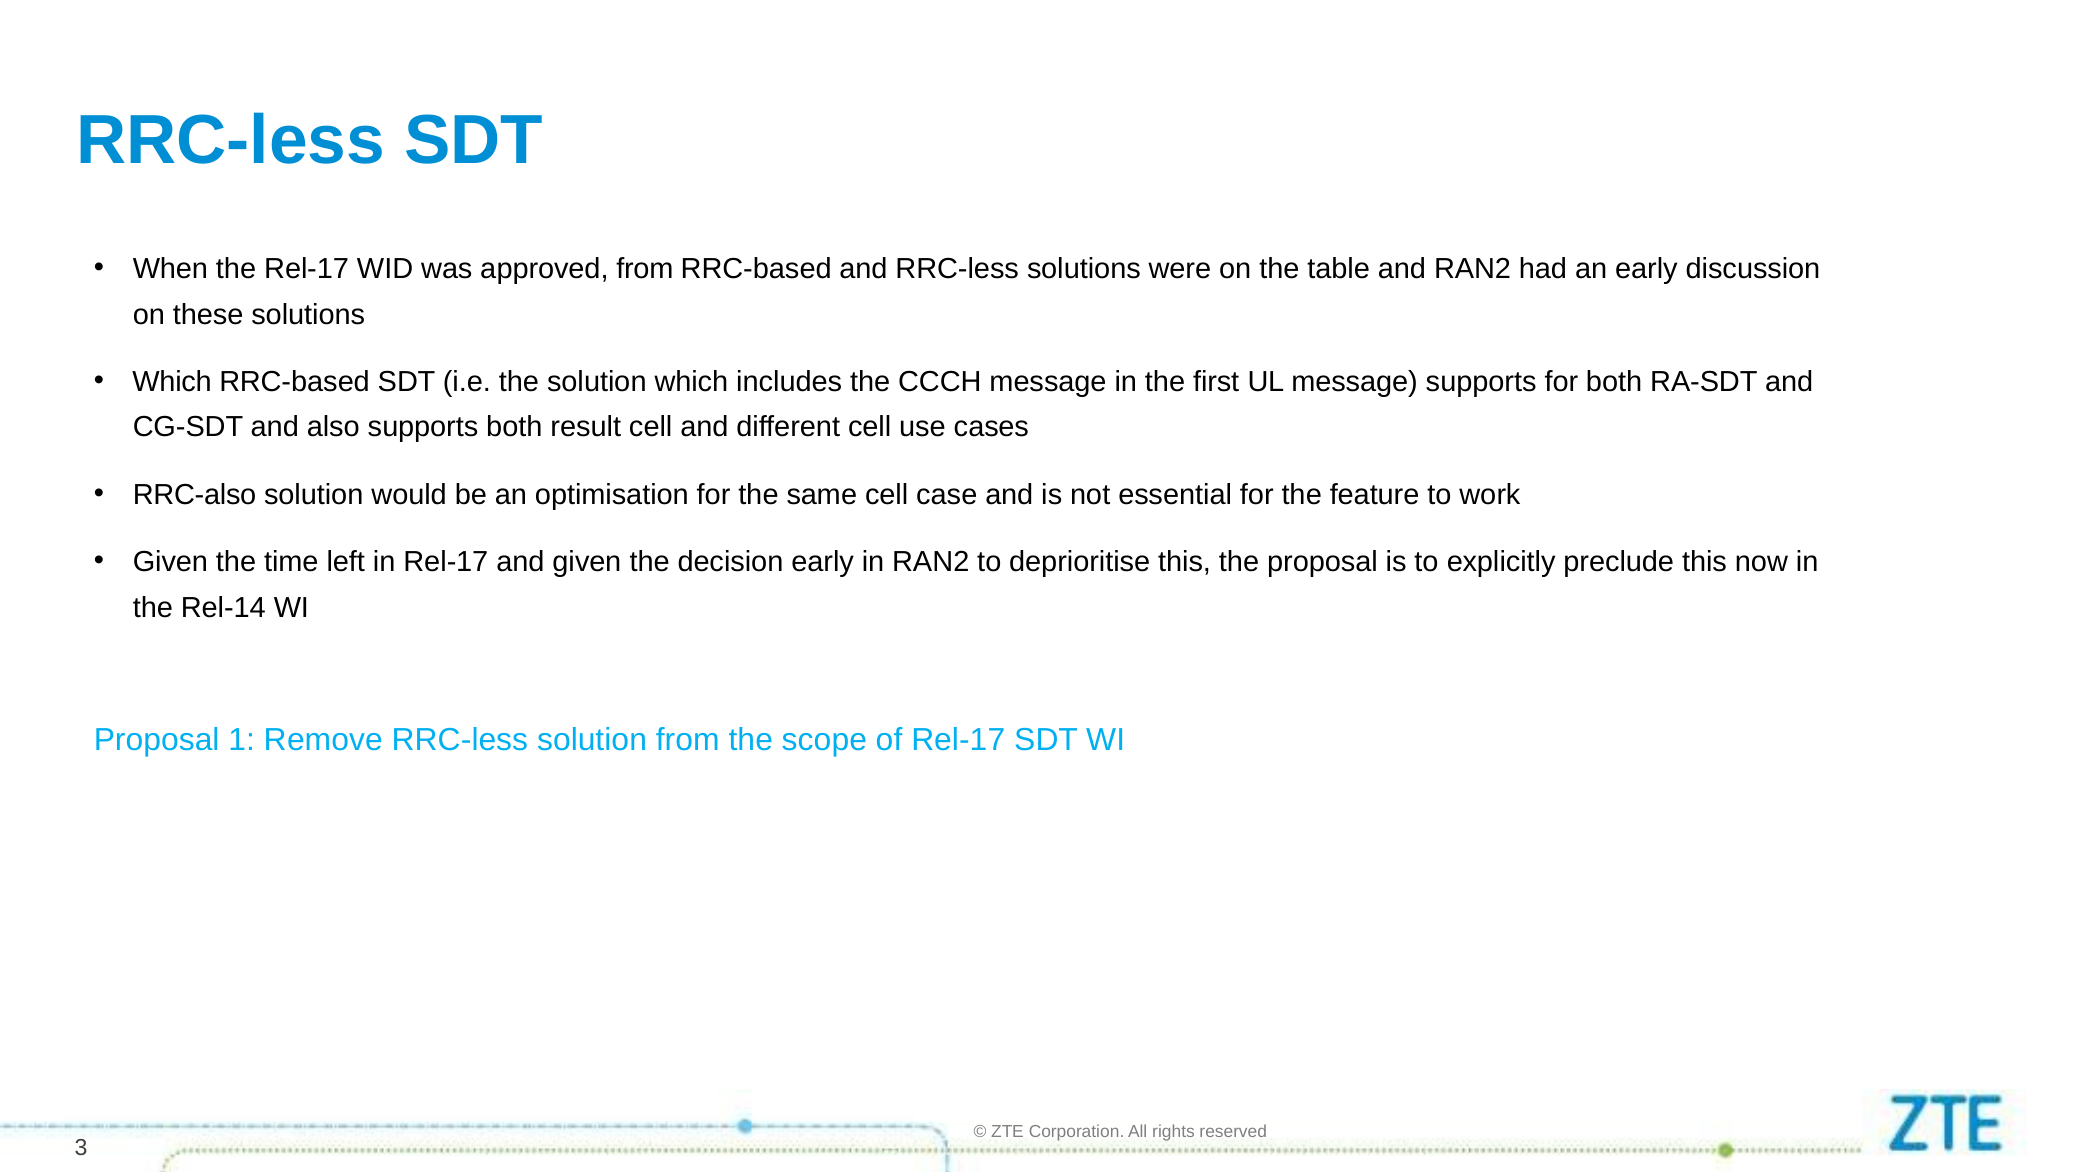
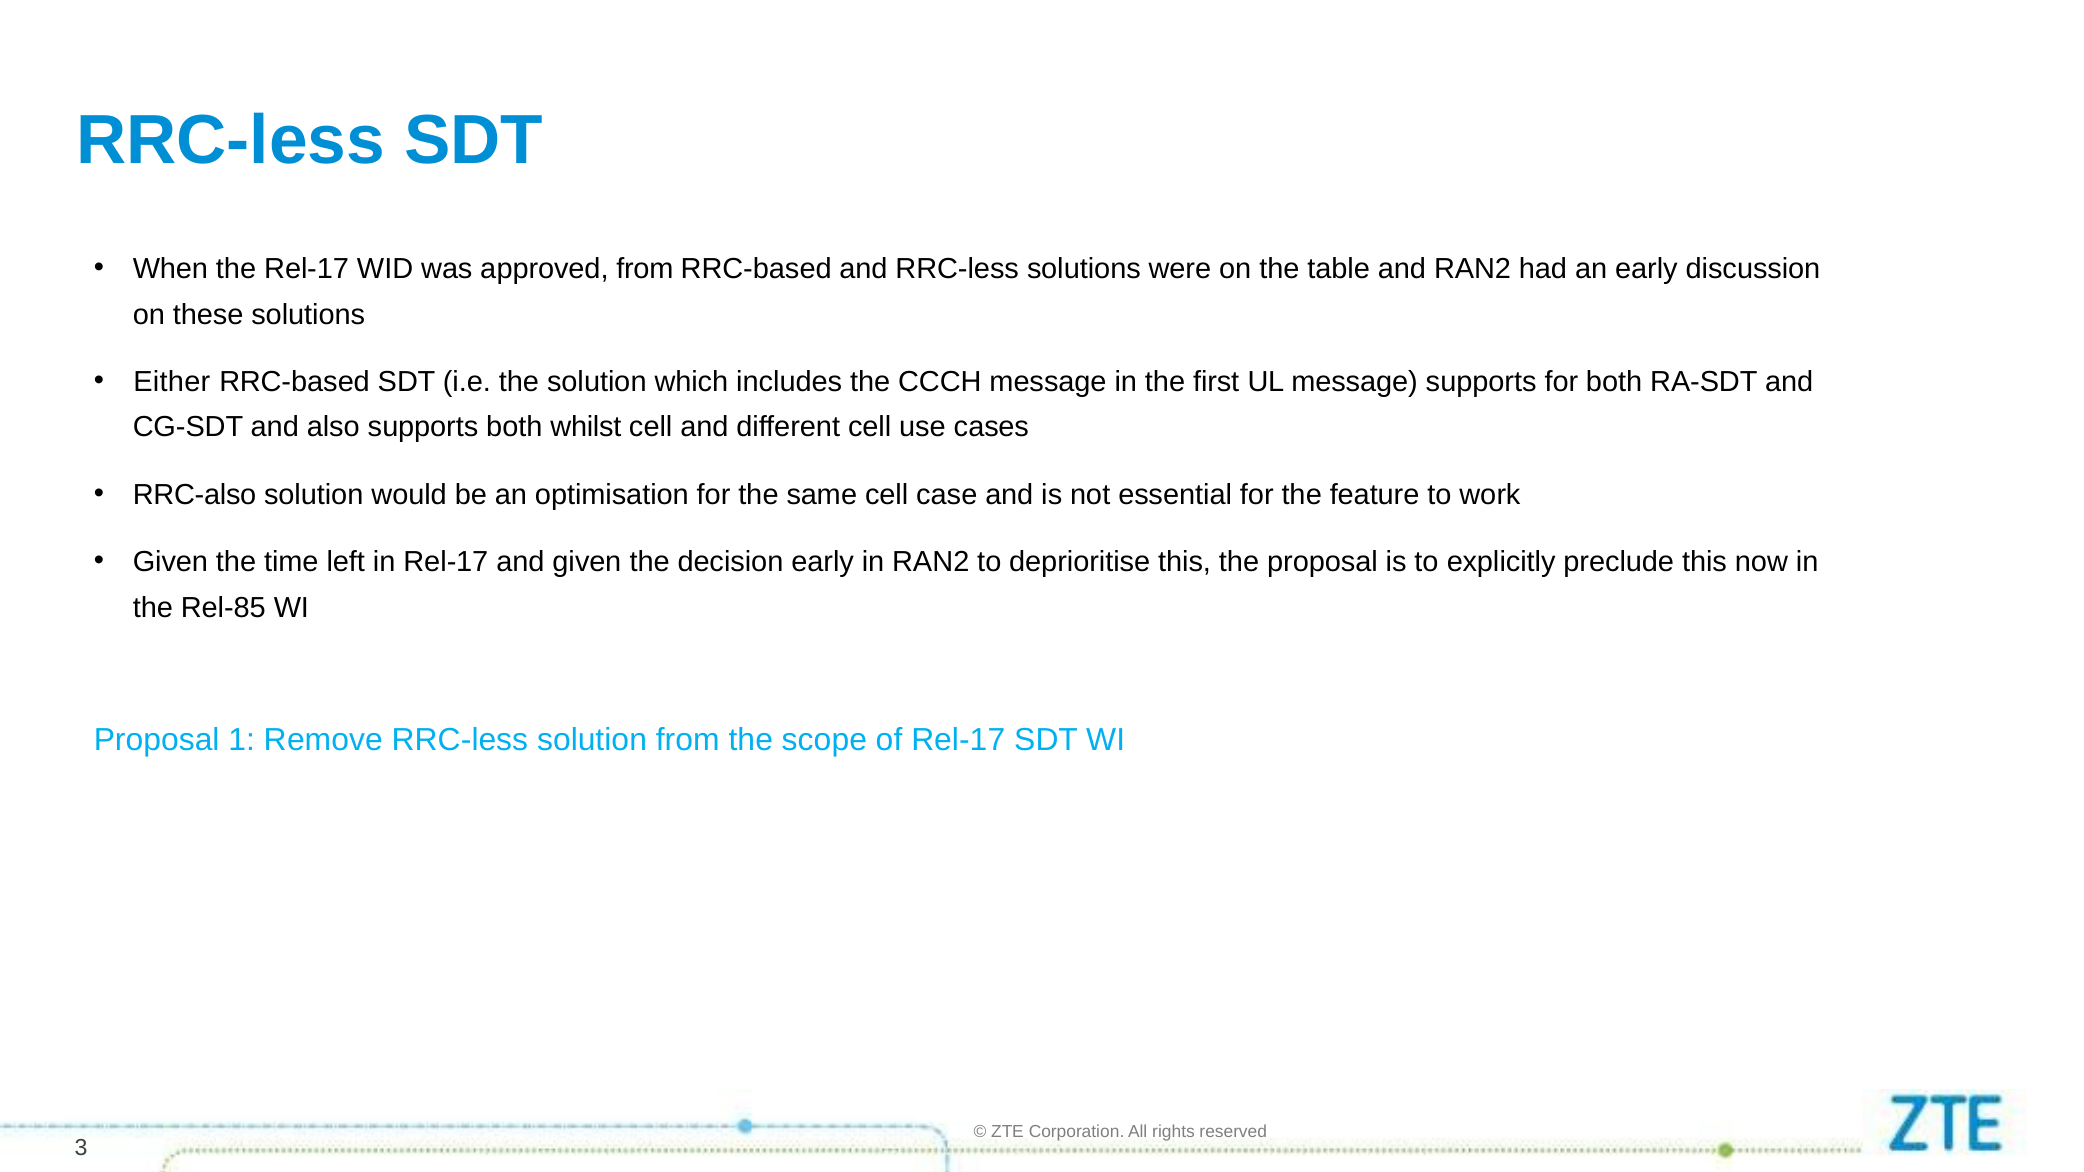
Which: Which -> Either (172, 382)
result: result -> whilst (586, 427)
Rel-14: Rel-14 -> Rel-85 (223, 608)
